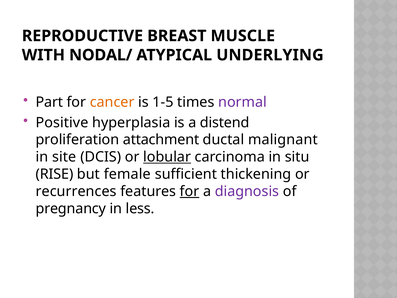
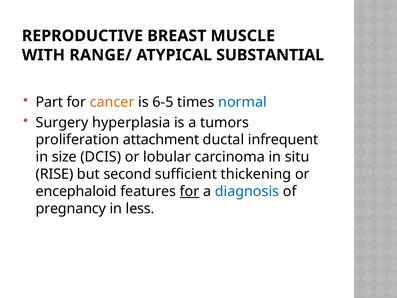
NODAL/: NODAL/ -> RANGE/ (101, 55)
UNDERLYING: UNDERLYING -> SUBSTANTIAL (270, 55)
1-5: 1-5 -> 6-5 (163, 102)
normal colour: purple -> blue (242, 102)
Positive: Positive -> Surgery (62, 122)
distend: distend -> tumors (225, 122)
malignant: malignant -> infrequent (283, 140)
site: site -> size (64, 157)
lobular underline: present -> none (167, 157)
female: female -> second (127, 174)
recurrences: recurrences -> encephaloid (76, 191)
diagnosis colour: purple -> blue (247, 191)
